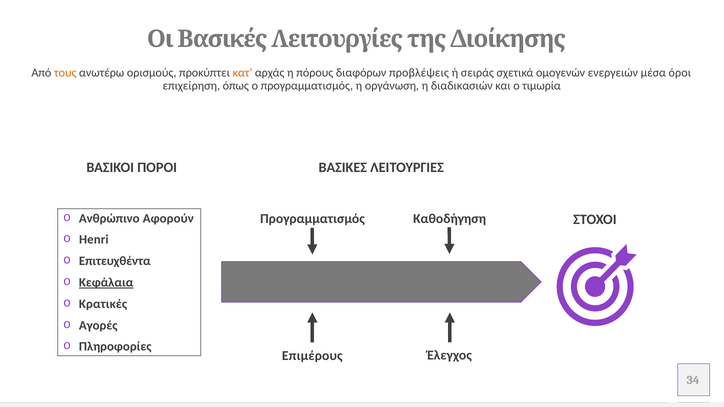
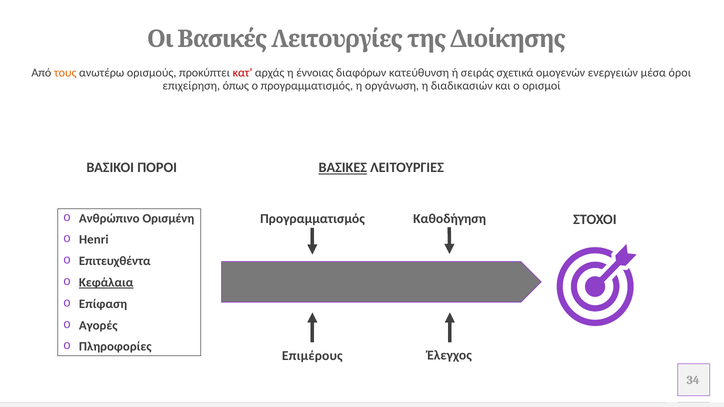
κατ colour: orange -> red (243, 73)
πόρους: πόρους -> έννοιας (315, 73)
προβλέψεις: προβλέψεις -> κατεύθυνση (419, 73)
τιμωρία: τιμωρία -> ορισμοί (541, 86)
ΒΑΣΙΚΕΣ underline: none -> present (343, 168)
Αφορούν: Αφορούν -> Ορισμένη (168, 219)
Κρατικές: Κρατικές -> Επίφαση (103, 304)
